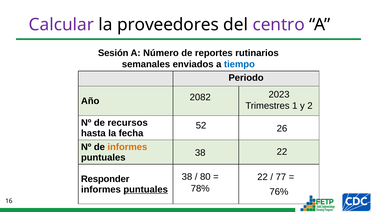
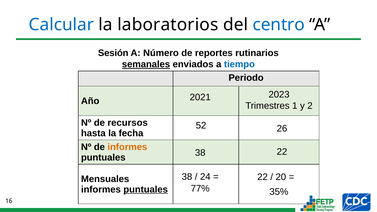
Calcular colour: purple -> blue (61, 25)
proveedores: proveedores -> laboratorios (168, 25)
centro colour: purple -> blue (279, 25)
semanales underline: none -> present (146, 64)
2082: 2082 -> 2021 (200, 97)
80: 80 -> 24 (205, 177)
77: 77 -> 20 (281, 177)
Responder: Responder -> Mensuales (105, 179)
78%: 78% -> 77% (200, 189)
76%: 76% -> 35% (279, 192)
